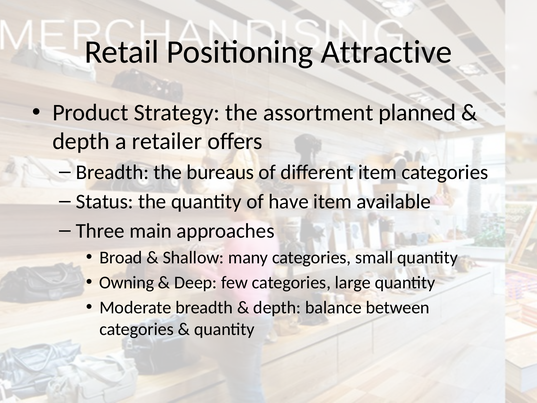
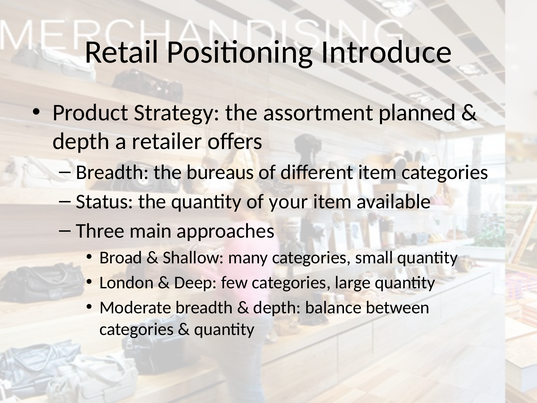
Attractive: Attractive -> Introduce (386, 52)
have: have -> your (288, 201)
Owning: Owning -> London (127, 282)
